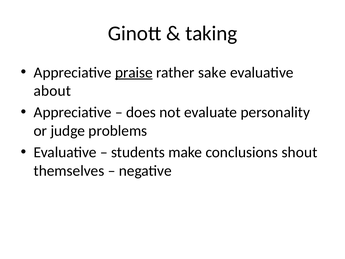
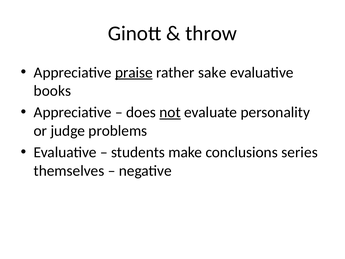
taking: taking -> throw (211, 33)
about: about -> books (52, 91)
not underline: none -> present (170, 112)
shout: shout -> series (300, 152)
